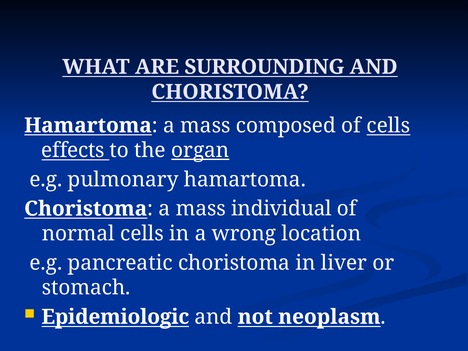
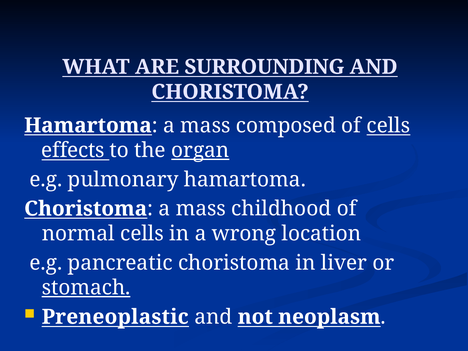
individual: individual -> childhood (281, 209)
stomach underline: none -> present (86, 288)
Epidemiologic: Epidemiologic -> Preneoplastic (115, 317)
